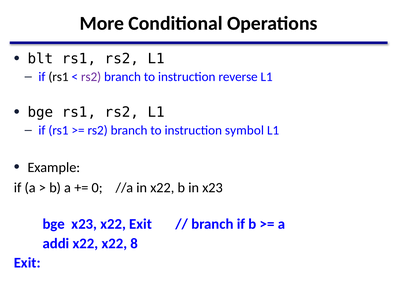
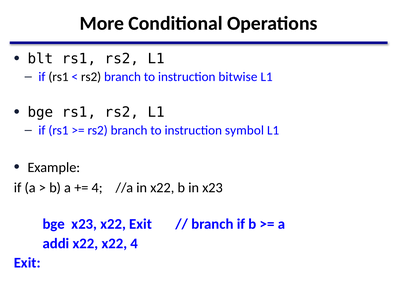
rs2 colour: purple -> black (91, 77)
reverse: reverse -> bitwise (238, 77)
0: 0 -> 4 (97, 188)
x22 8: 8 -> 4 (134, 244)
